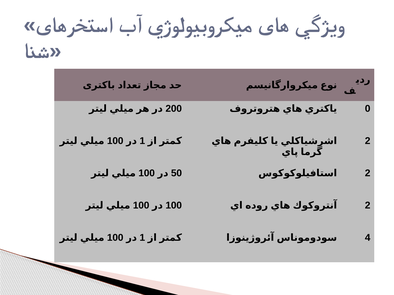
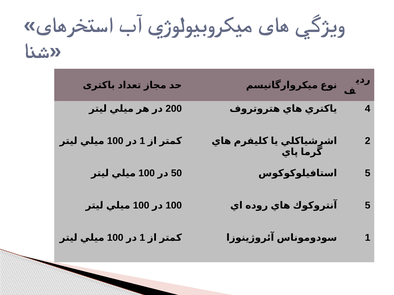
0: 0 -> 4 (368, 109)
2: 2 -> 5 (368, 173)
2: 2 -> 5 (368, 206)
4: 4 -> 1 (368, 238)
